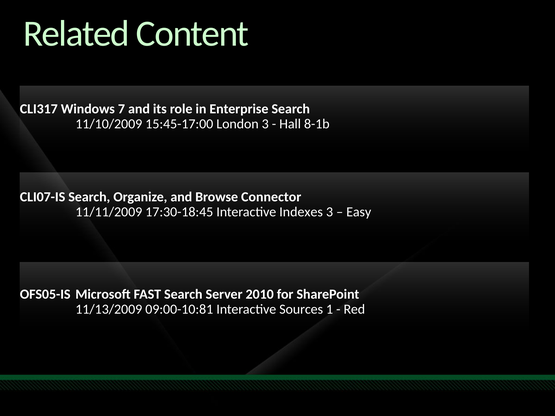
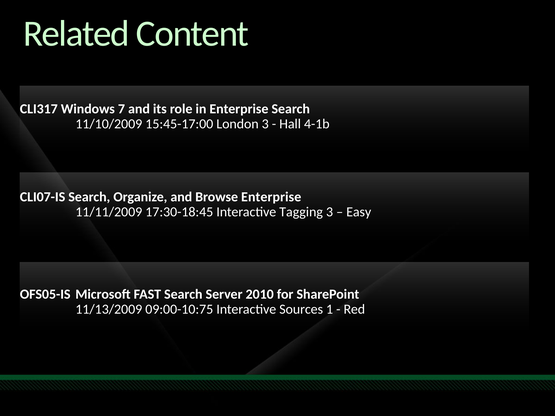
8-1b: 8-1b -> 4-1b (317, 124)
Browse Connector: Connector -> Enterprise (271, 197)
Indexes: Indexes -> Tagging (301, 212)
09:00-10:81: 09:00-10:81 -> 09:00-10:75 (179, 309)
